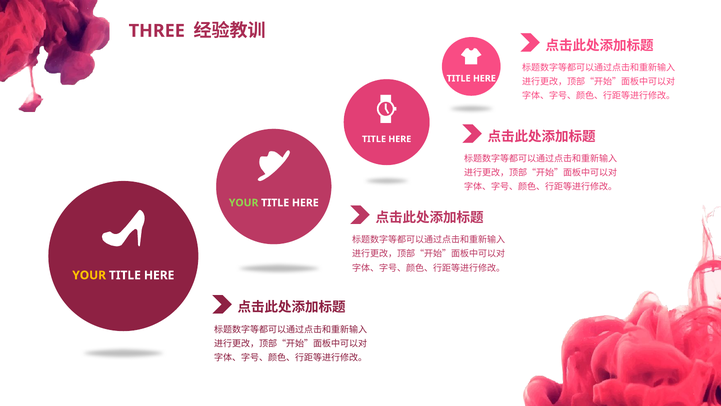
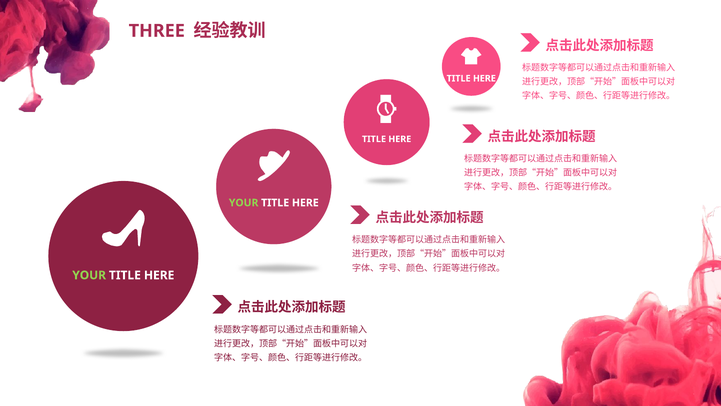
YOUR colour: yellow -> light green (89, 275)
